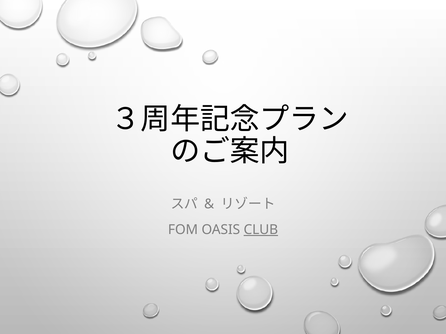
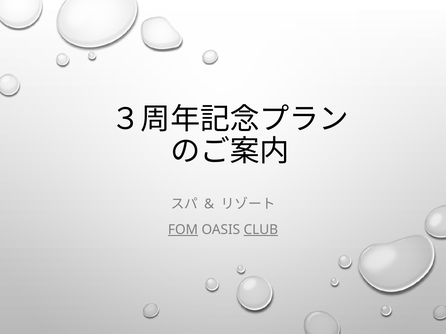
FOM underline: none -> present (183, 230)
